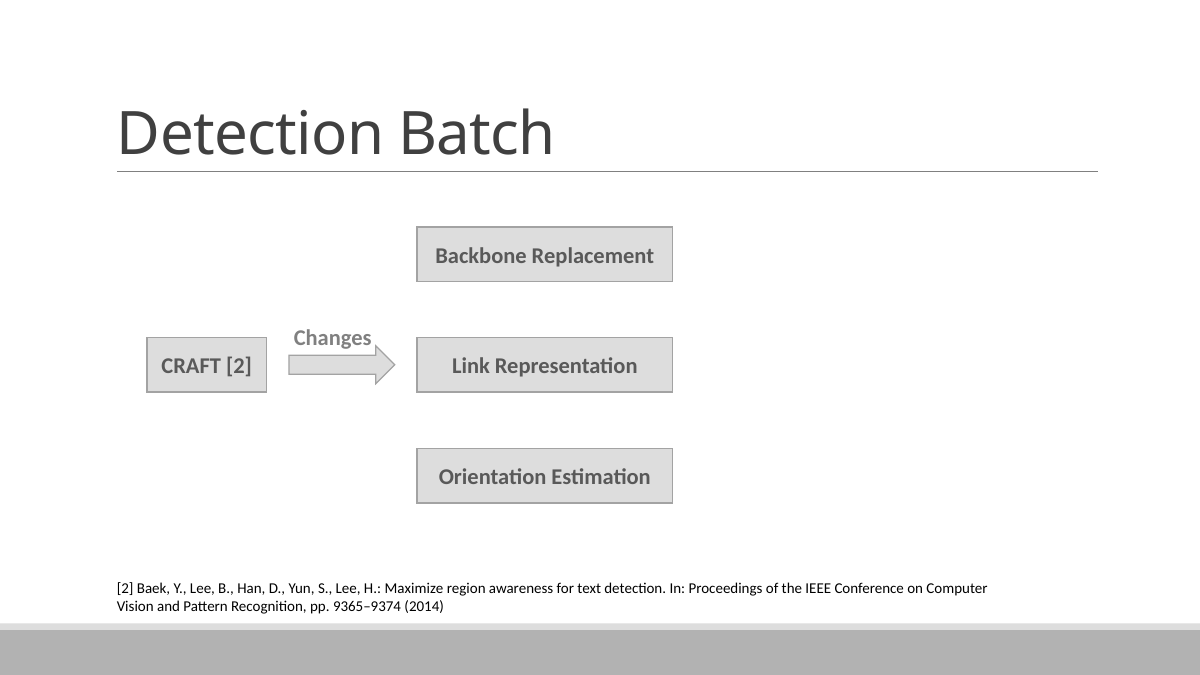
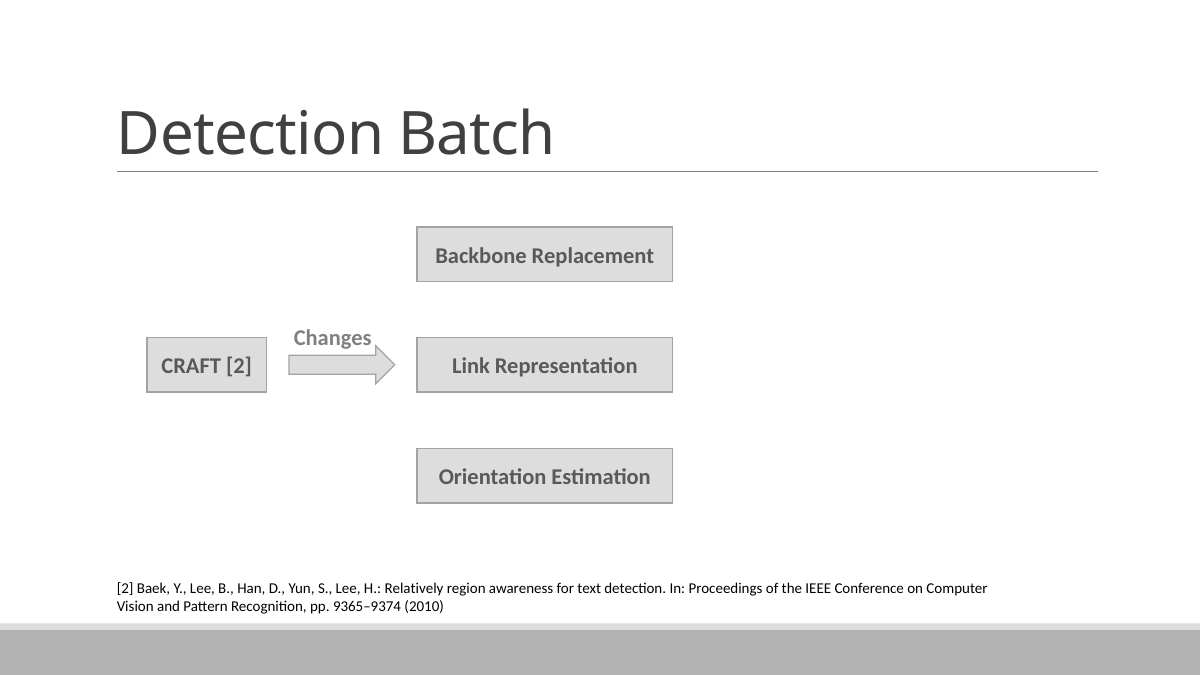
Maximize: Maximize -> Relatively (414, 588)
2014: 2014 -> 2010 (424, 606)
